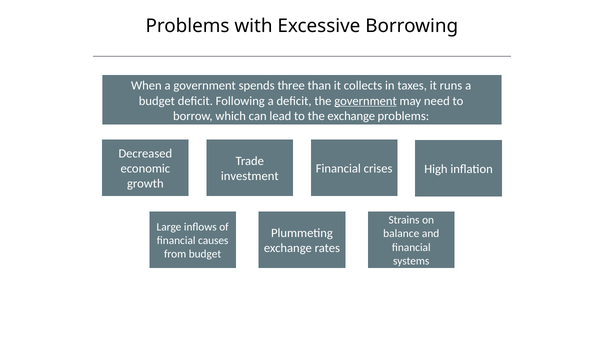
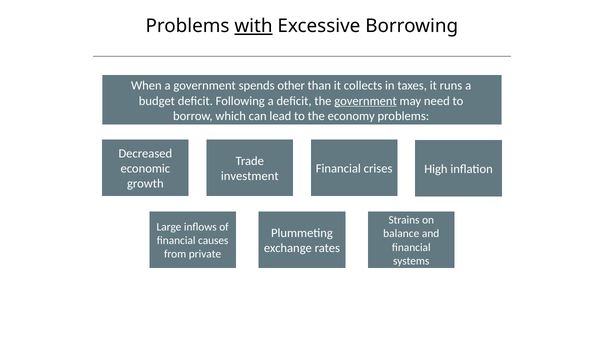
with underline: none -> present (253, 26)
three: three -> other (291, 86)
the exchange: exchange -> economy (351, 116)
from budget: budget -> private (205, 254)
